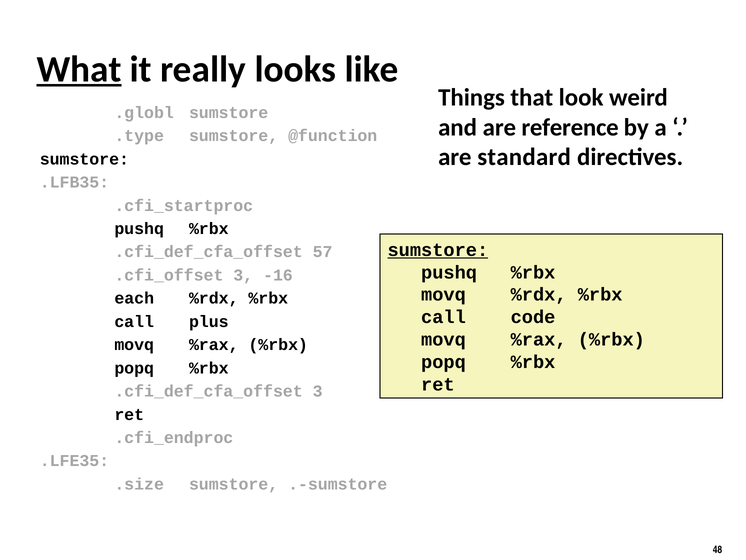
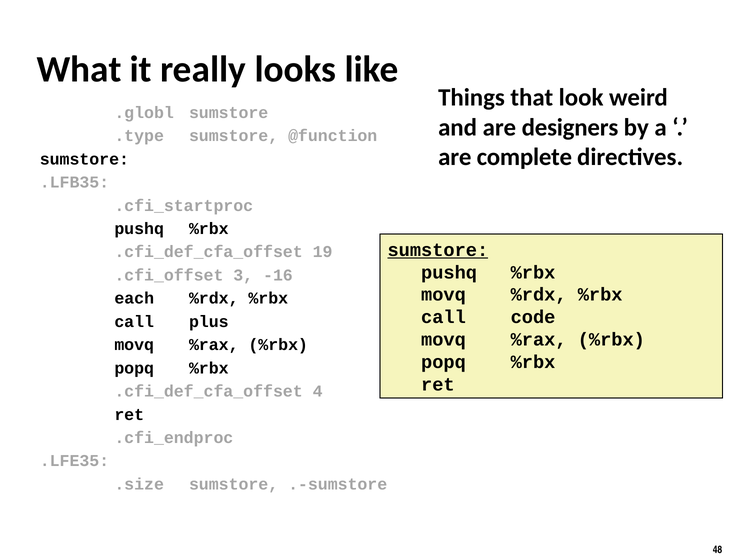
What underline: present -> none (79, 69)
reference: reference -> designers (570, 127)
standard: standard -> complete (524, 157)
57: 57 -> 19 (323, 252)
.cfi_def_cfa_offset 3: 3 -> 4 (318, 391)
